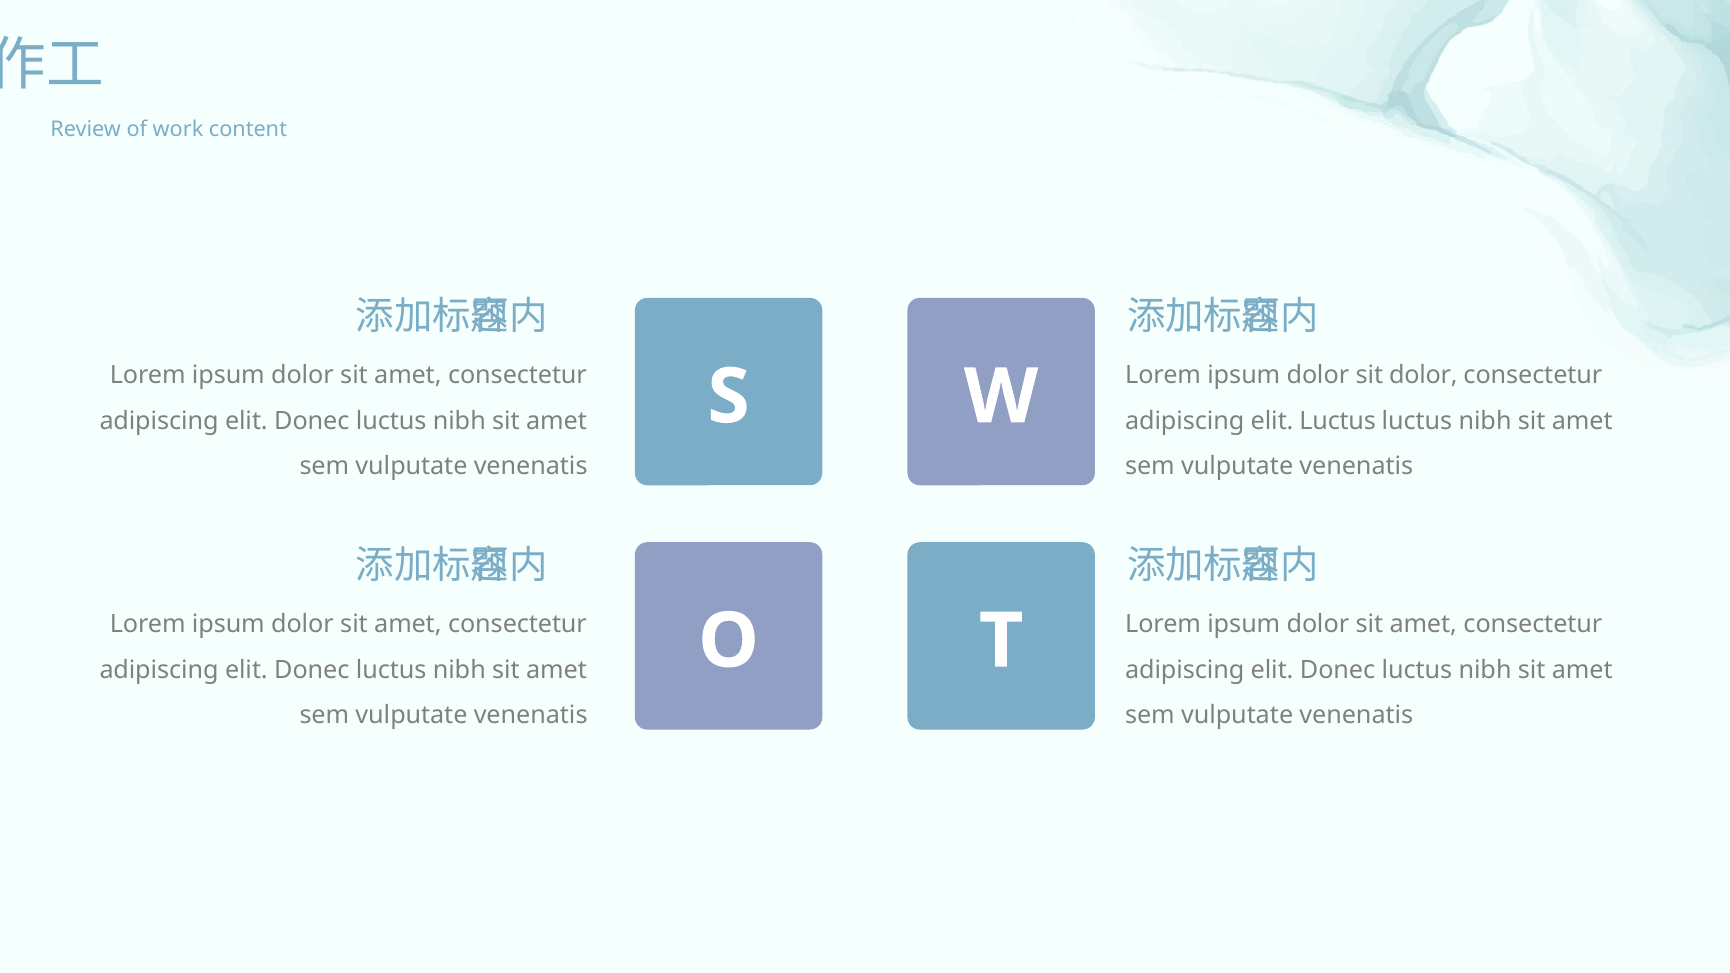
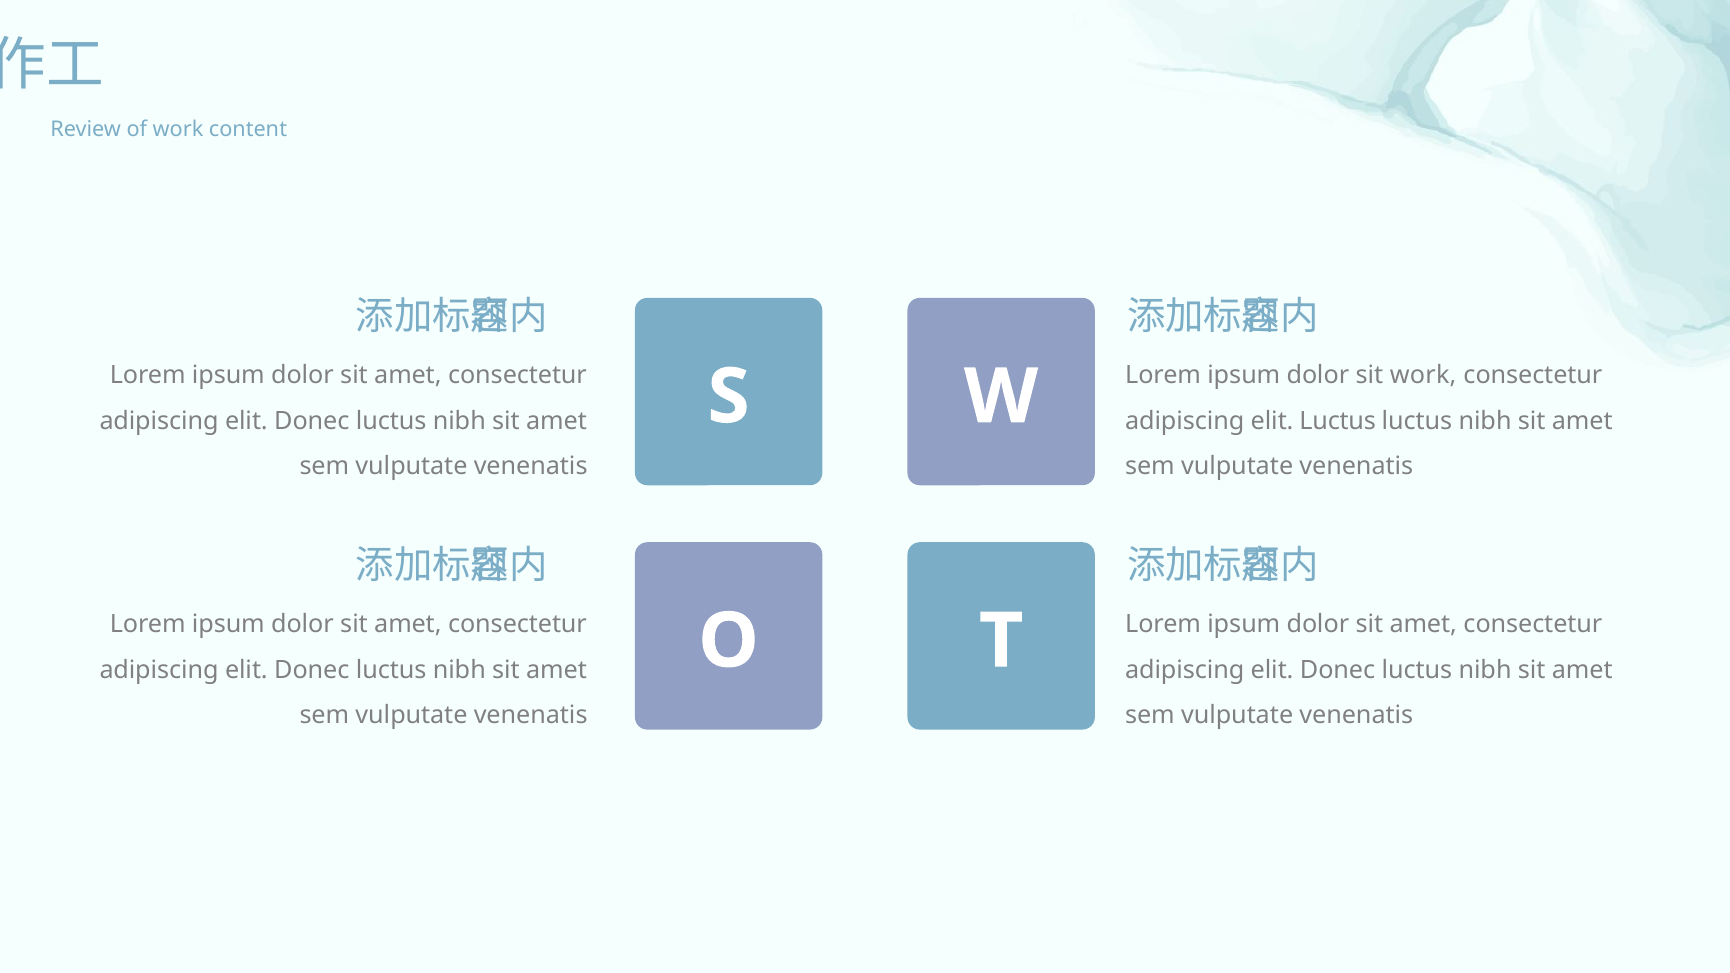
sit dolor: dolor -> work (1423, 376)
